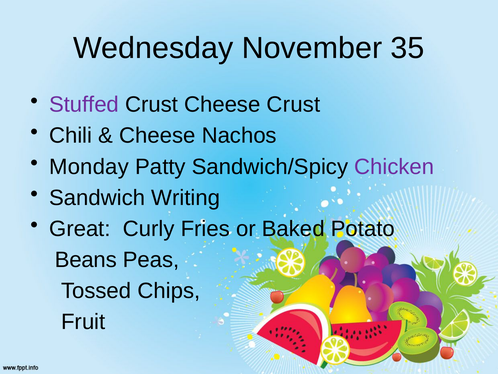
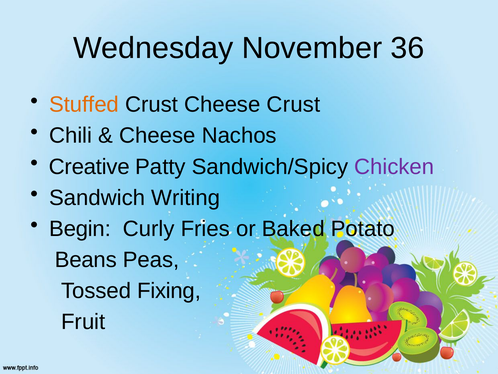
35: 35 -> 36 (407, 48)
Stuffed colour: purple -> orange (84, 104)
Monday: Monday -> Creative (89, 166)
Great: Great -> Begin (80, 228)
Chips: Chips -> Fixing (169, 290)
